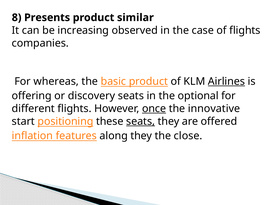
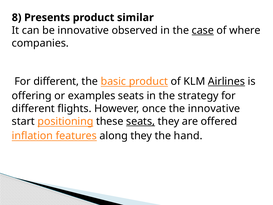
be increasing: increasing -> innovative (83, 30)
case underline: none -> present (203, 30)
of flights: flights -> where (245, 30)
whereas: whereas -> different (56, 81)
discovery: discovery -> examples (92, 96)
optional: optional -> strategy (198, 96)
once underline: present -> none (154, 108)
close: close -> hand (188, 136)
